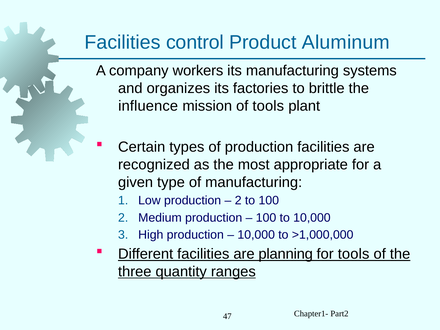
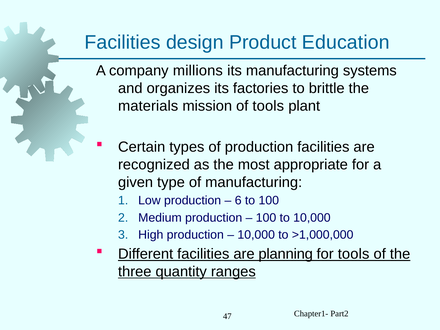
control: control -> design (195, 42)
Aluminum: Aluminum -> Education (346, 42)
workers: workers -> millions (198, 71)
influence: influence -> materials (148, 106)
2: 2 -> 6 (238, 201)
